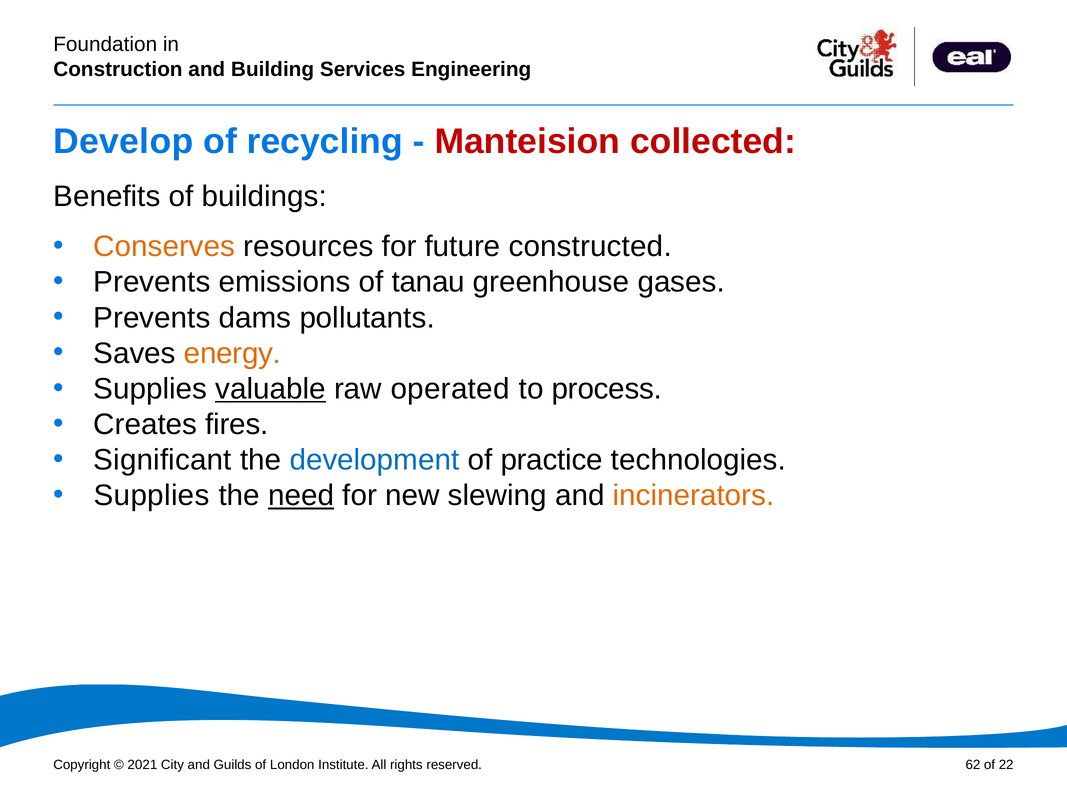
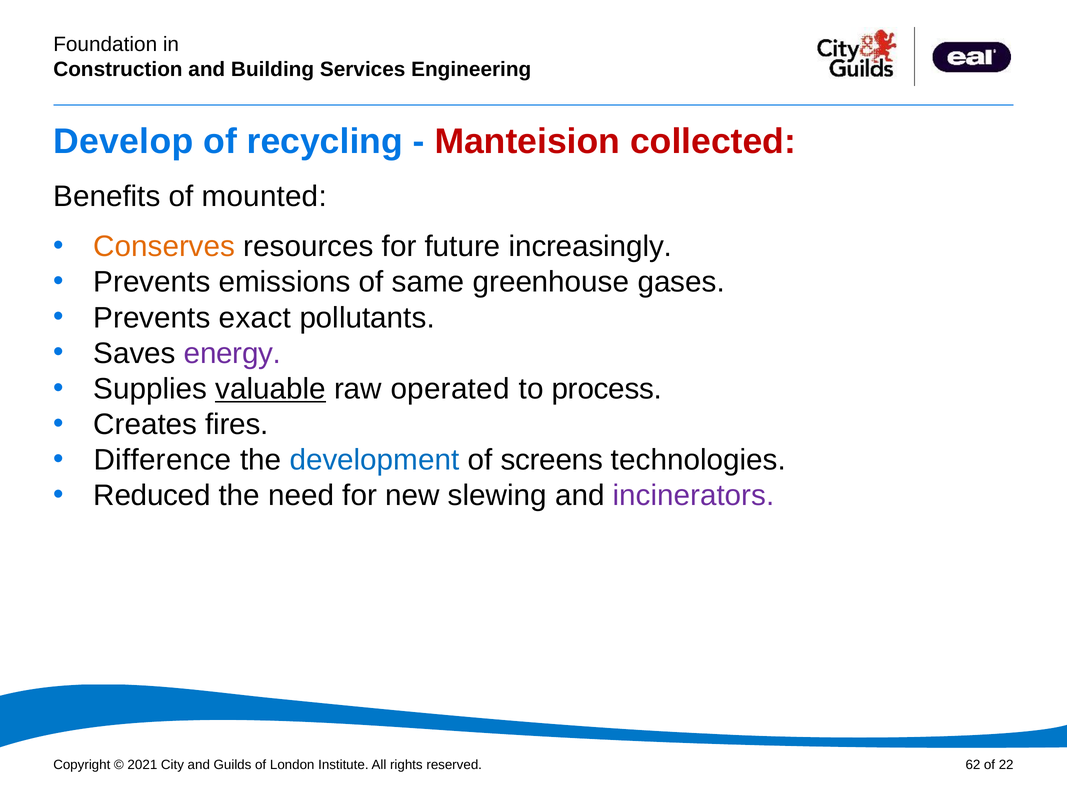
buildings: buildings -> mounted (264, 196)
constructed: constructed -> increasingly (590, 247)
tanau: tanau -> same (428, 282)
dams: dams -> exact (255, 318)
energy colour: orange -> purple (232, 353)
Significant: Significant -> Difference (162, 460)
practice: practice -> screens (552, 460)
Supplies: Supplies -> Reduced (152, 496)
need underline: present -> none (301, 496)
incinerators colour: orange -> purple (693, 496)
